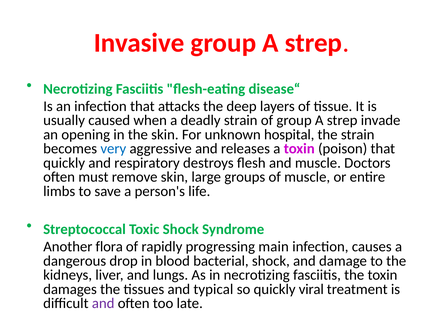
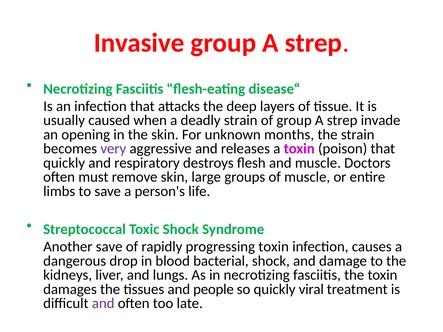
hospital: hospital -> months (289, 135)
very colour: blue -> purple (113, 149)
Another flora: flora -> save (109, 247)
progressing main: main -> toxin (274, 247)
typical: typical -> people (214, 289)
